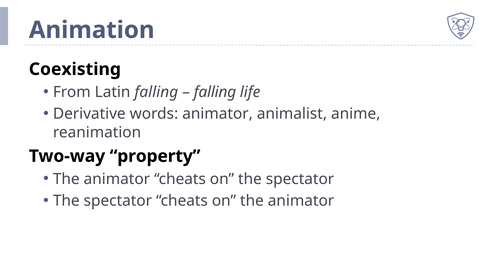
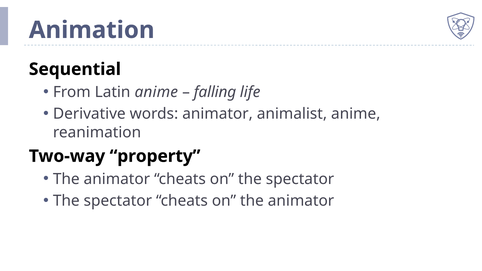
Coexisting: Coexisting -> Sequential (75, 69)
Latin falling: falling -> anime (156, 92)
